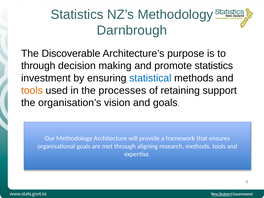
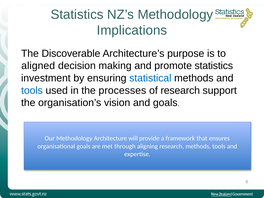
Darnbrough: Darnbrough -> Implications (132, 30)
through: through -> aligned (38, 66)
tools colour: orange -> blue (32, 90)
of retaining: retaining -> research (180, 90)
